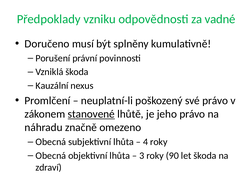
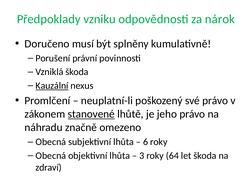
vadné: vadné -> nárok (220, 19)
Kauzální underline: none -> present (52, 86)
4: 4 -> 6 (145, 142)
90: 90 -> 64 (172, 156)
